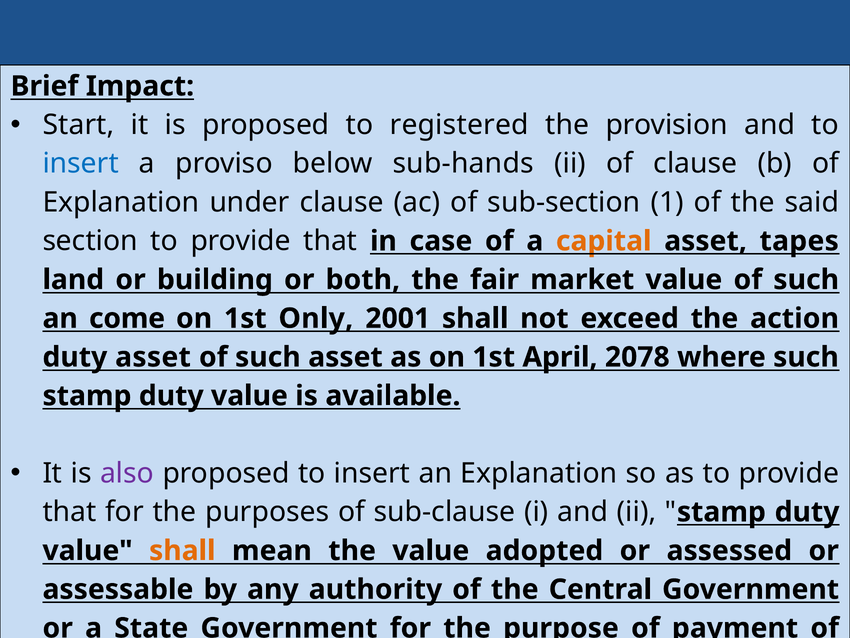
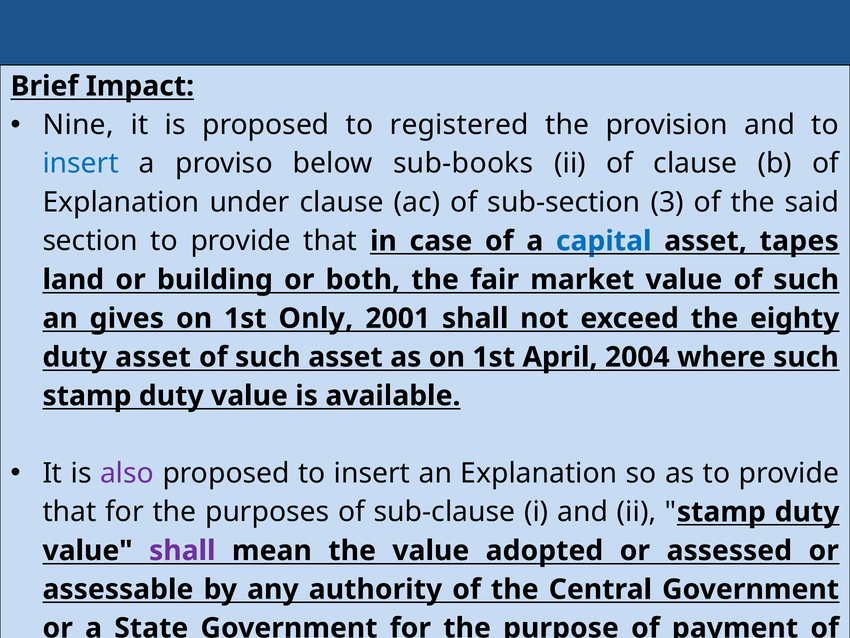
Start: Start -> Nine (78, 125)
sub-hands: sub-hands -> sub-books (463, 163)
1: 1 -> 3 (667, 202)
capital colour: orange -> blue (604, 241)
come: come -> gives (127, 318)
action: action -> eighty (795, 318)
2078: 2078 -> 2004 (637, 357)
shall colour: orange -> purple (182, 550)
